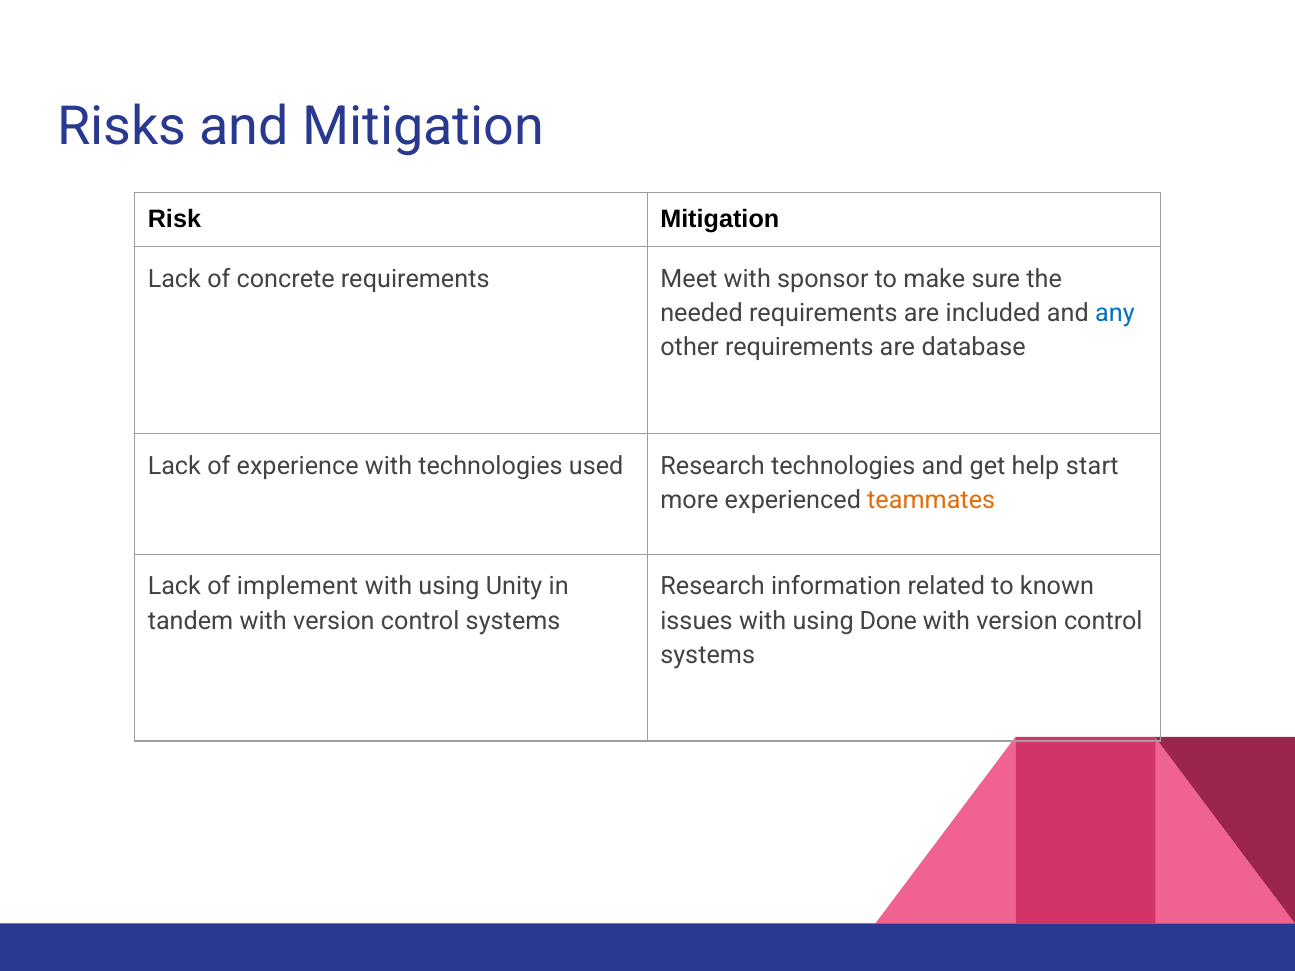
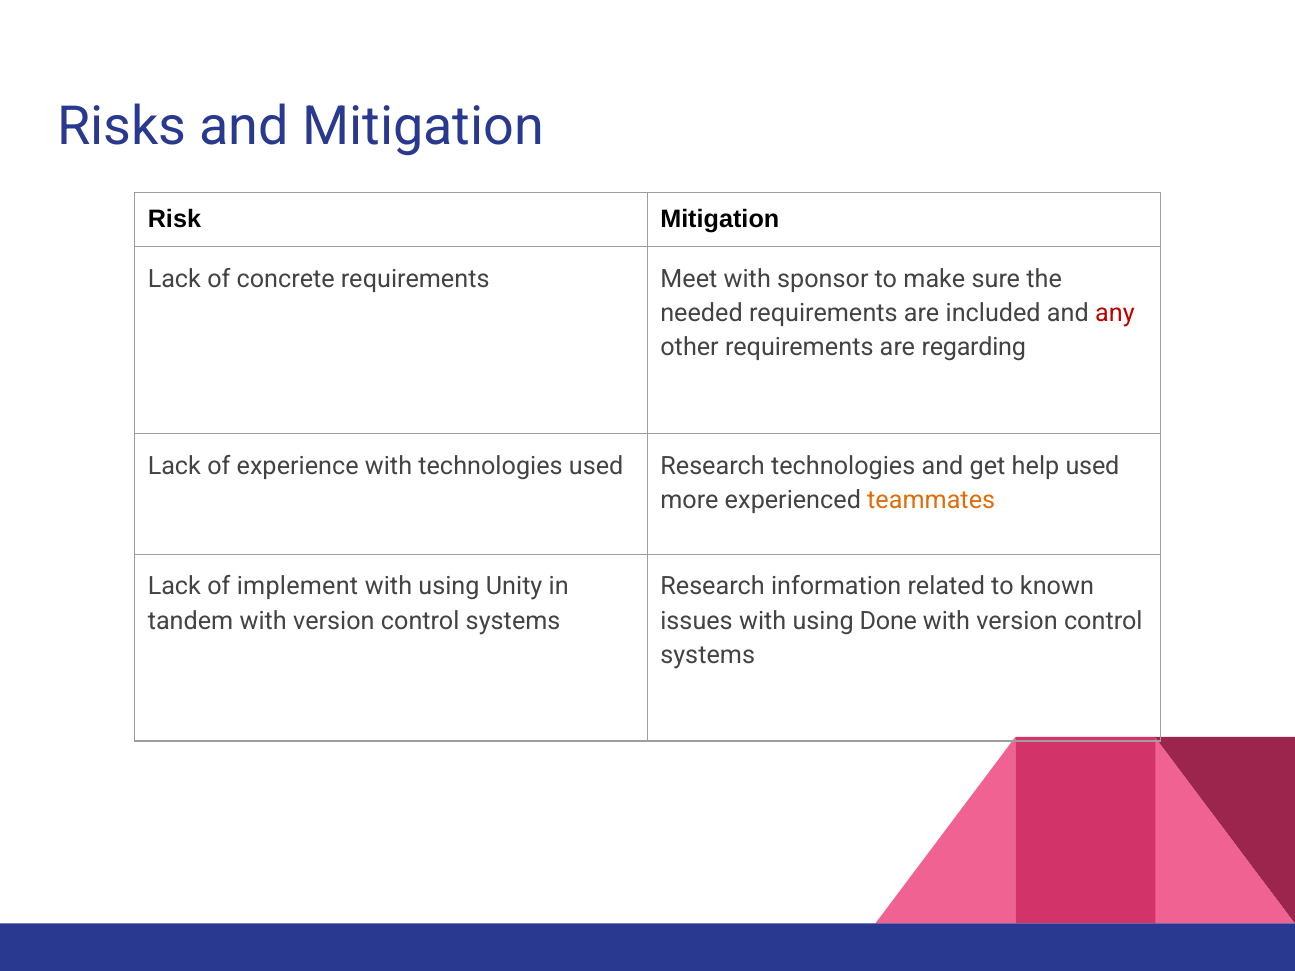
any colour: blue -> red (1115, 313)
database: database -> regarding (974, 347)
help start: start -> used (1092, 466)
